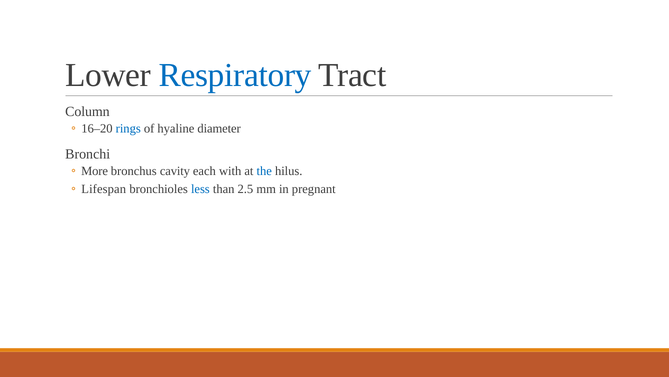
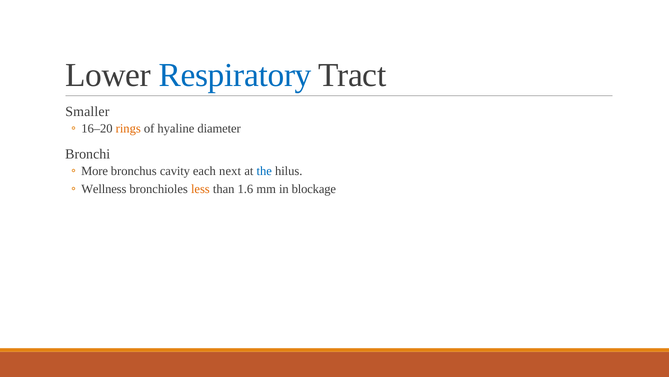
Column: Column -> Smaller (87, 111)
rings colour: blue -> orange (128, 128)
with: with -> next (230, 171)
Lifespan: Lifespan -> Wellness (104, 189)
less colour: blue -> orange (200, 189)
2.5: 2.5 -> 1.6 (245, 189)
pregnant: pregnant -> blockage (314, 189)
